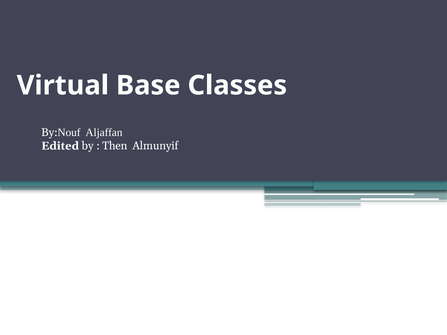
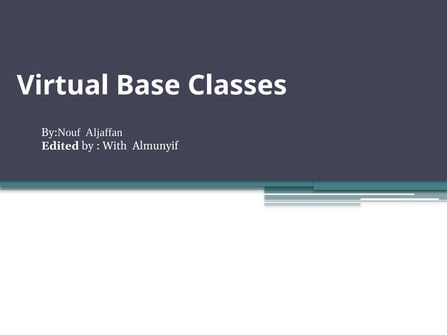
Then: Then -> With (115, 146)
